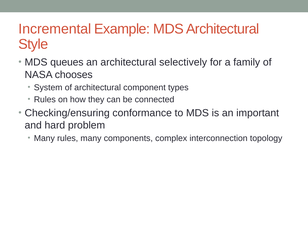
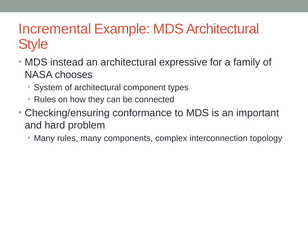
queues: queues -> instead (67, 62)
selectively: selectively -> expressive (183, 62)
